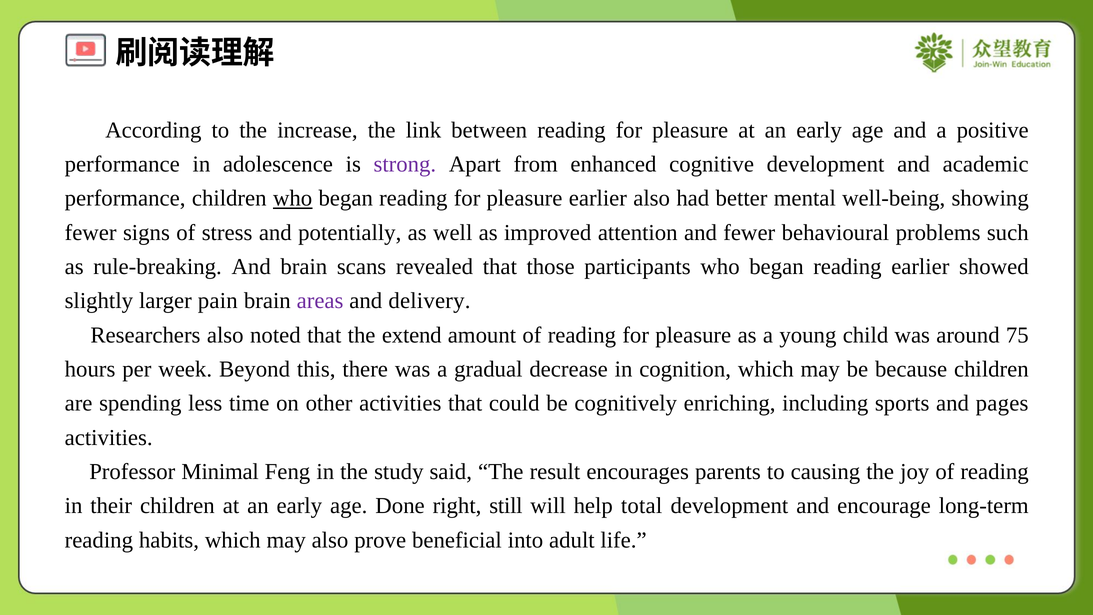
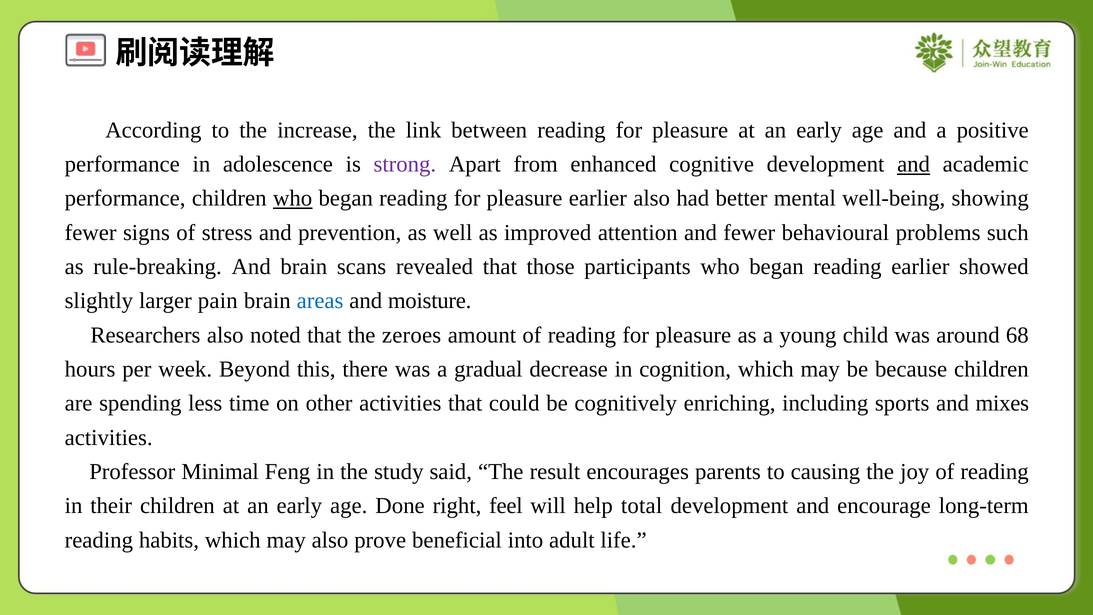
and underline: none -> present (914, 164)
potentially: potentially -> prevention (350, 233)
areas colour: purple -> blue (320, 301)
delivery: delivery -> moisture (430, 301)
extend: extend -> zeroes (412, 335)
75: 75 -> 68 (1017, 335)
pages: pages -> mixes (1002, 403)
still: still -> feel (506, 506)
